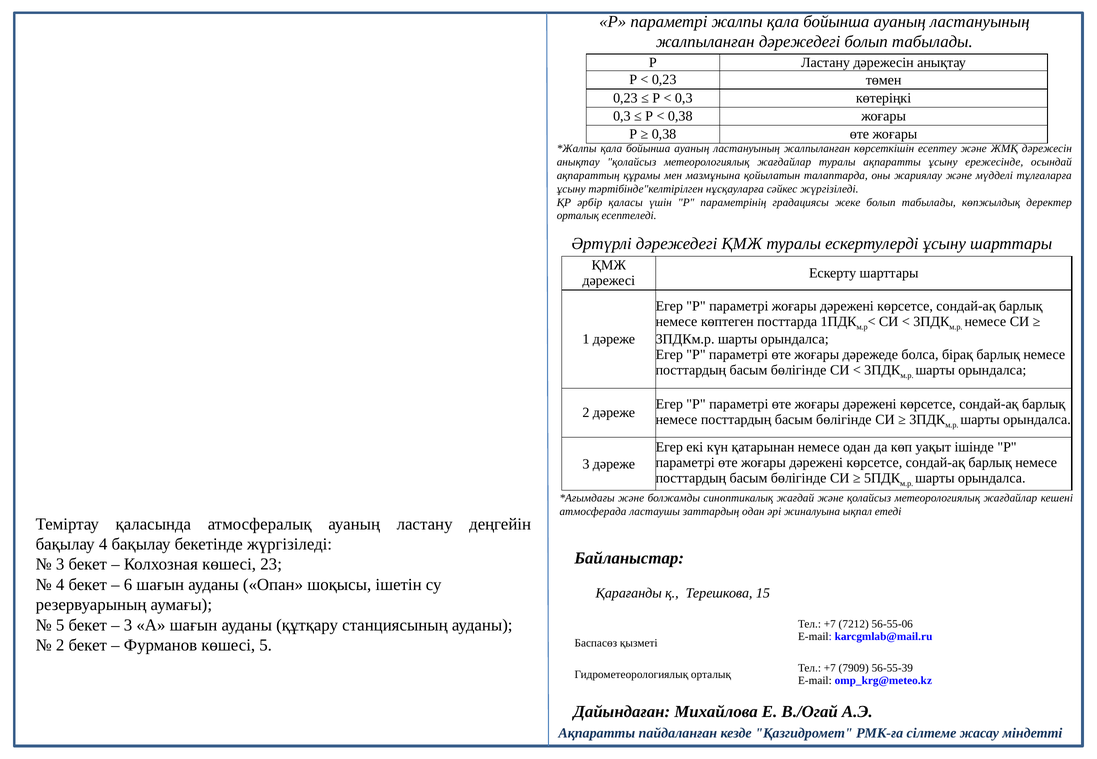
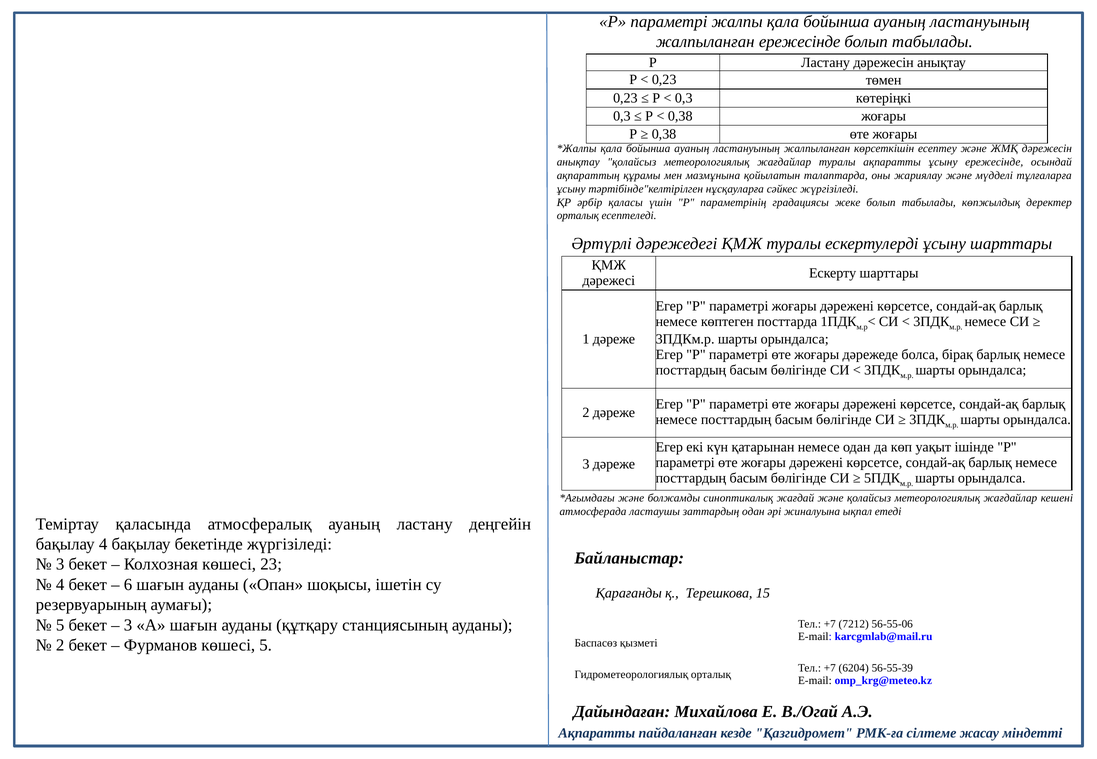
жалпыланған дәрежедегі: дәрежедегі -> ережесінде (800, 42)
7909: 7909 -> 6204 (854, 669)
